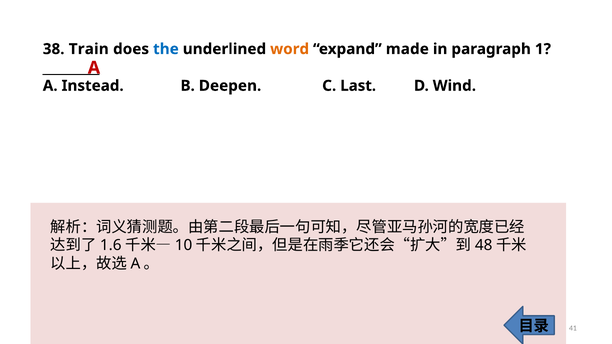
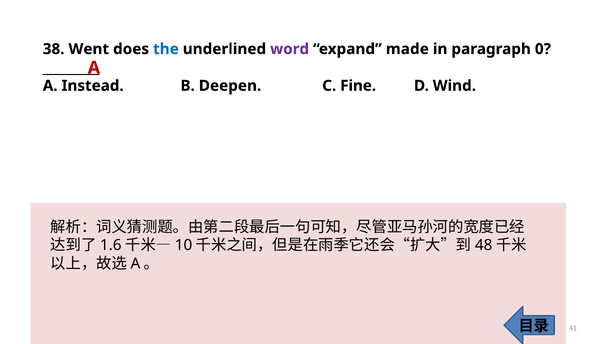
Train: Train -> Went (89, 49)
word colour: orange -> purple (290, 49)
1: 1 -> 0 (543, 49)
Last: Last -> Fine (358, 86)
